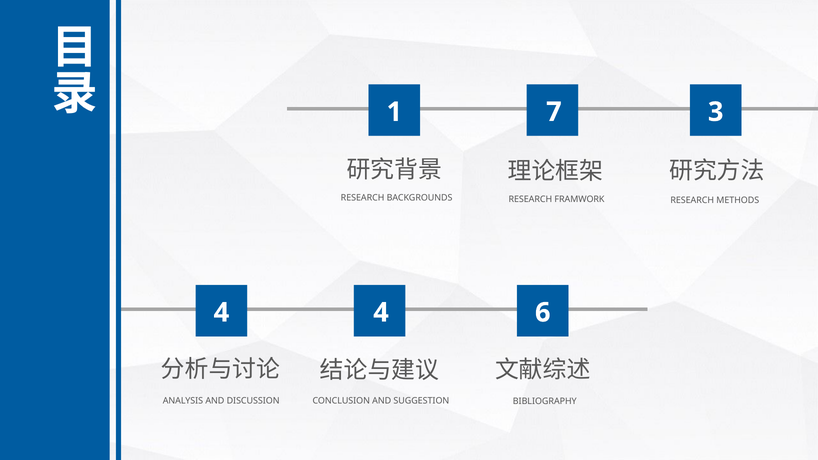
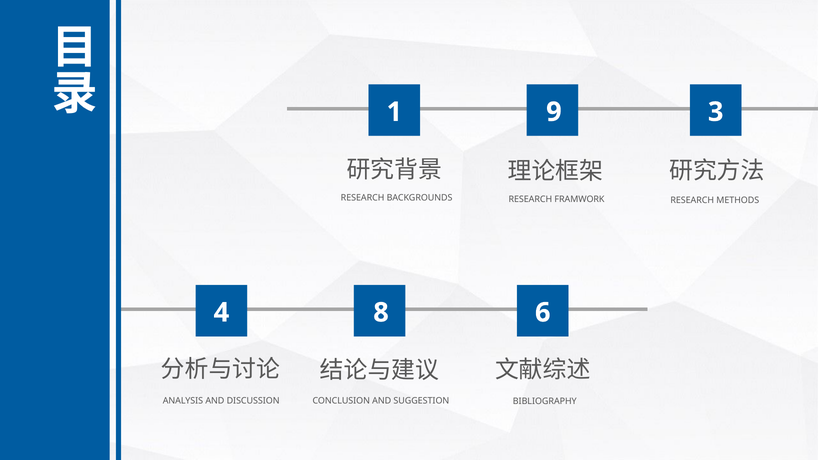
7: 7 -> 9 (554, 112)
4 4: 4 -> 8 (381, 313)
